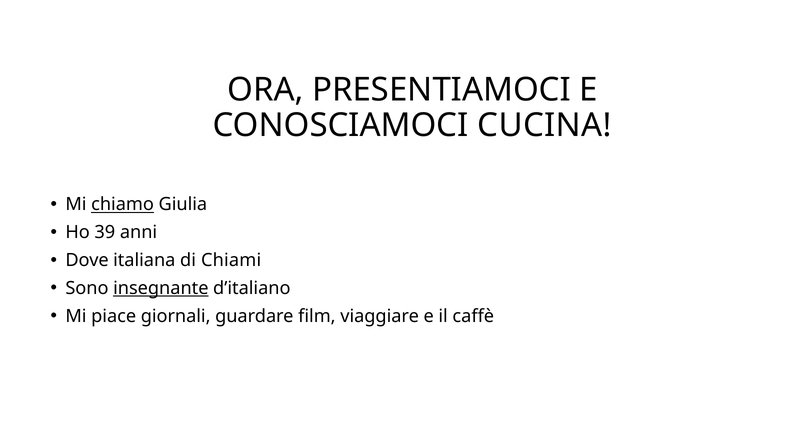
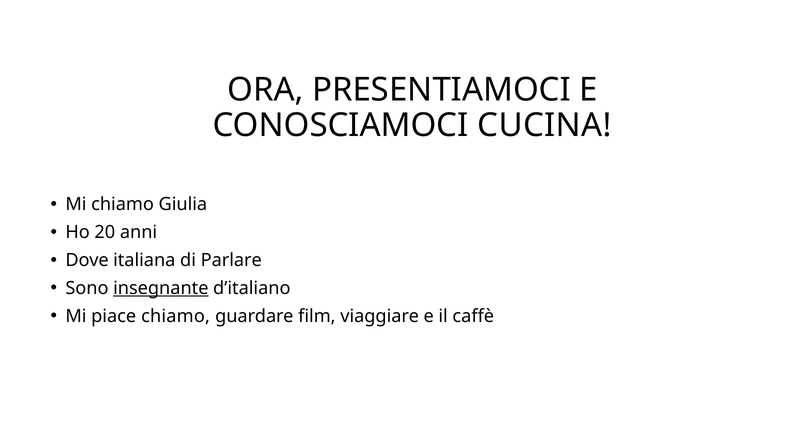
chiamo underline: present -> none (123, 205)
39: 39 -> 20 (105, 232)
Chiami: Chiami -> Parlare (231, 260)
piace giornali: giornali -> chiamo (176, 316)
